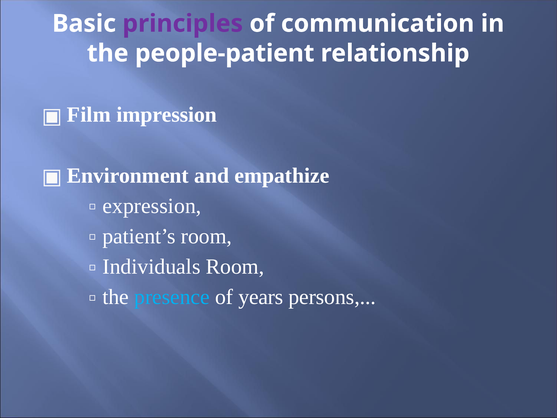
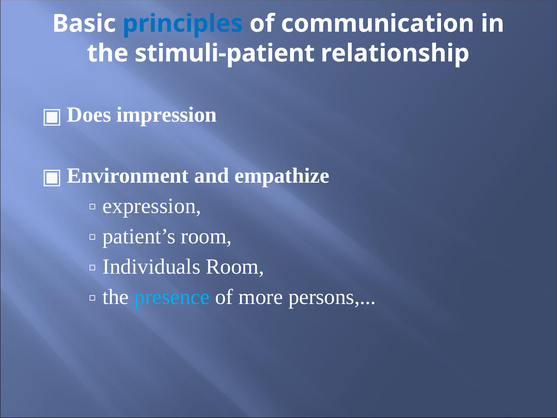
principles colour: purple -> blue (183, 24)
people-patient: people-patient -> stimuli-patient (225, 53)
Film: Film -> Does (89, 115)
years: years -> more (261, 297)
